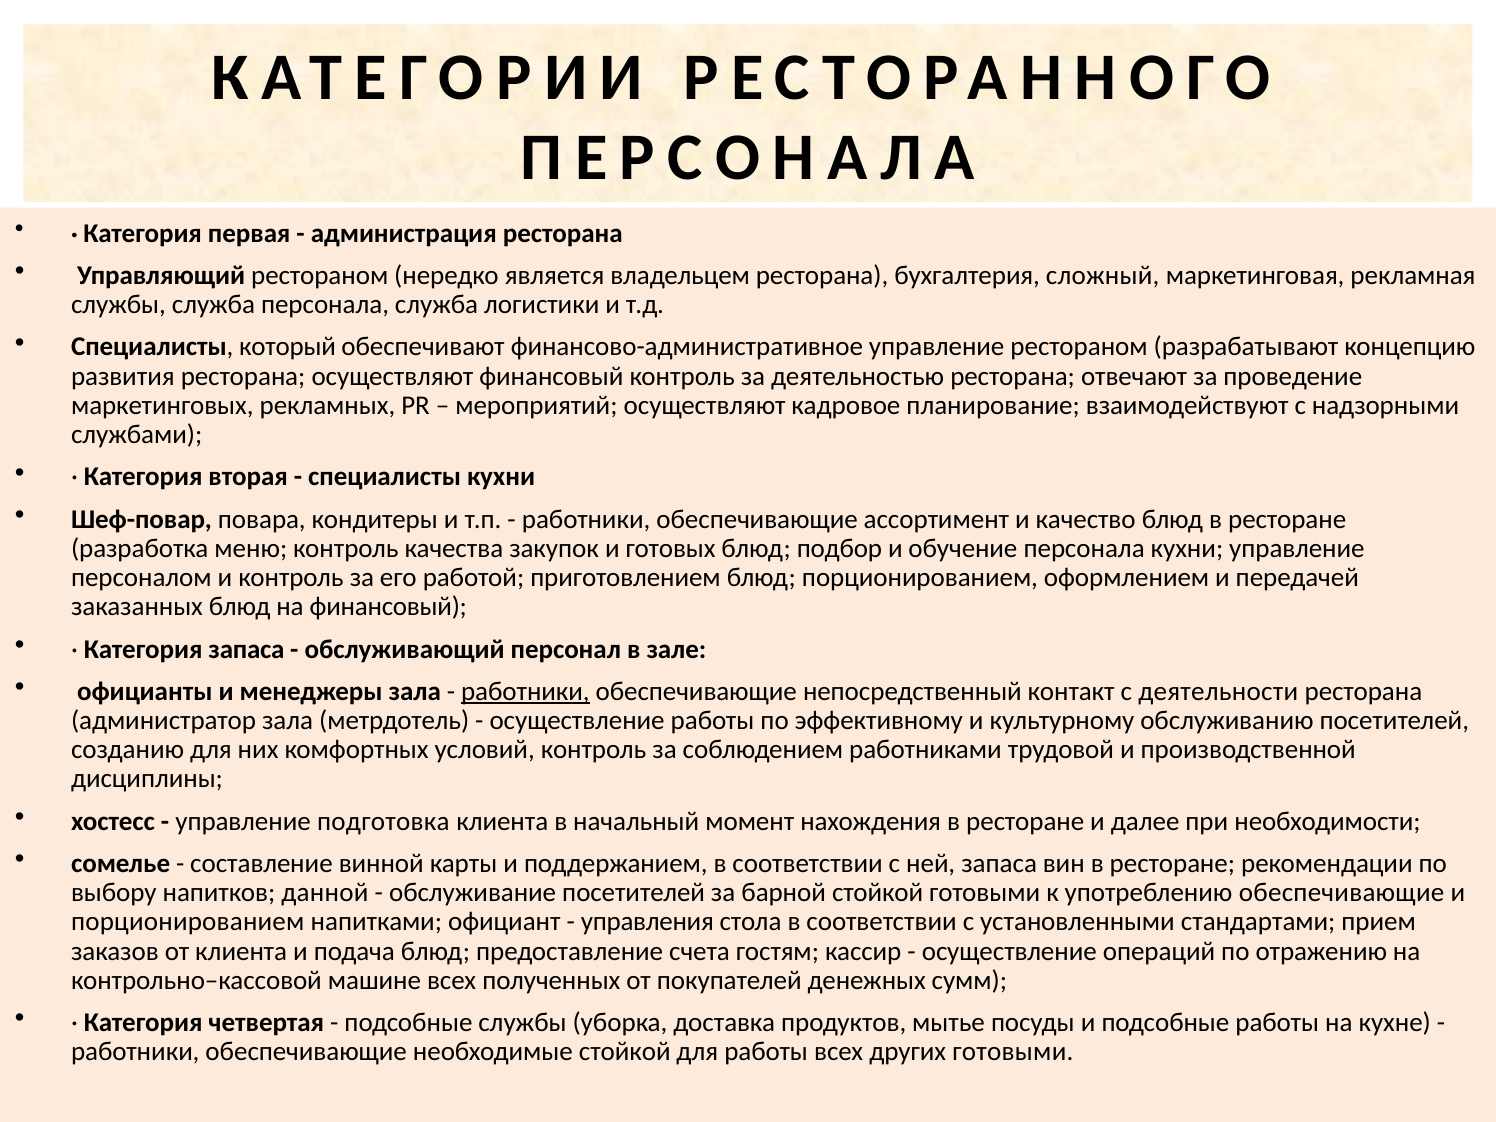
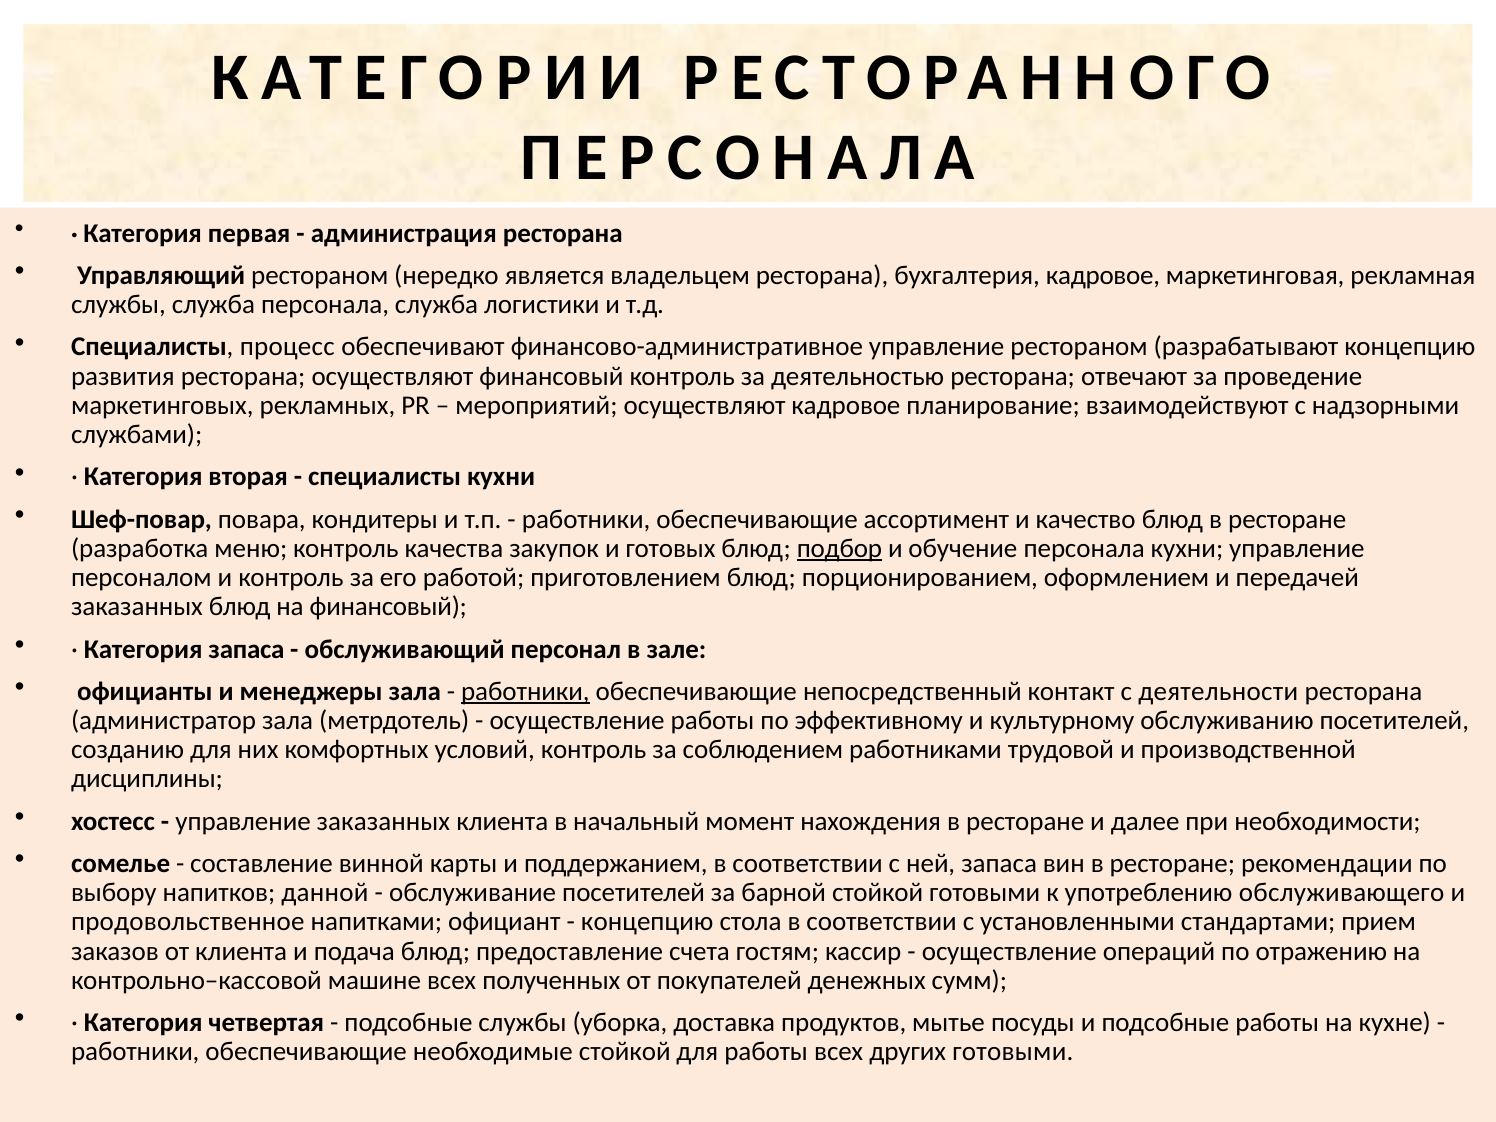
бухгалтерия сложный: сложный -> кадровое (1103, 275)
который: который -> процесс (287, 347)
подбор underline: none -> present (839, 548)
управление подготовка: подготовка -> заказанных (383, 821)
употреблению обеспечивающие: обеспечивающие -> обслуживающего (1342, 893)
порционированием: порционированием -> продовольственное (188, 922)
управления: управления -> концепцию (647, 922)
